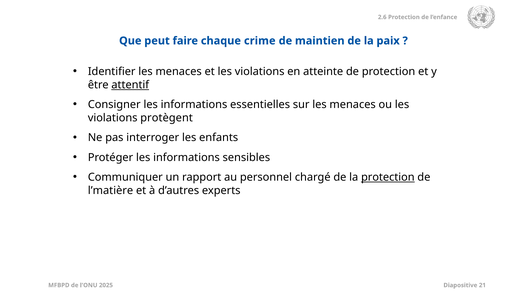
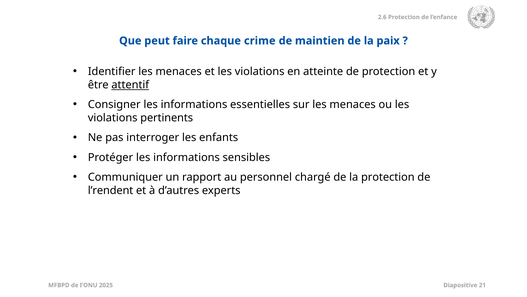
protègent: protègent -> pertinents (167, 118)
protection underline: present -> none (388, 177)
l’matière: l’matière -> l’rendent (111, 190)
